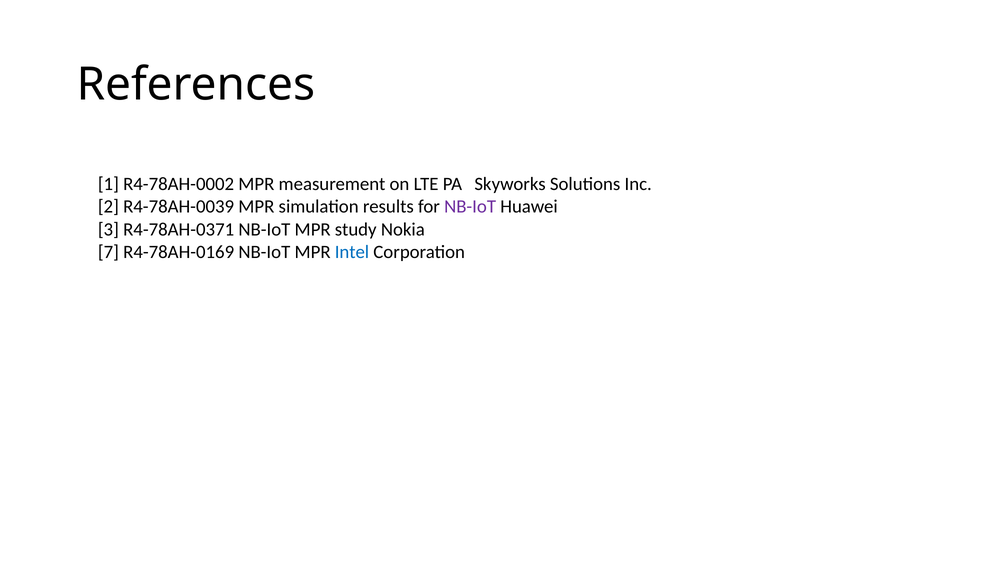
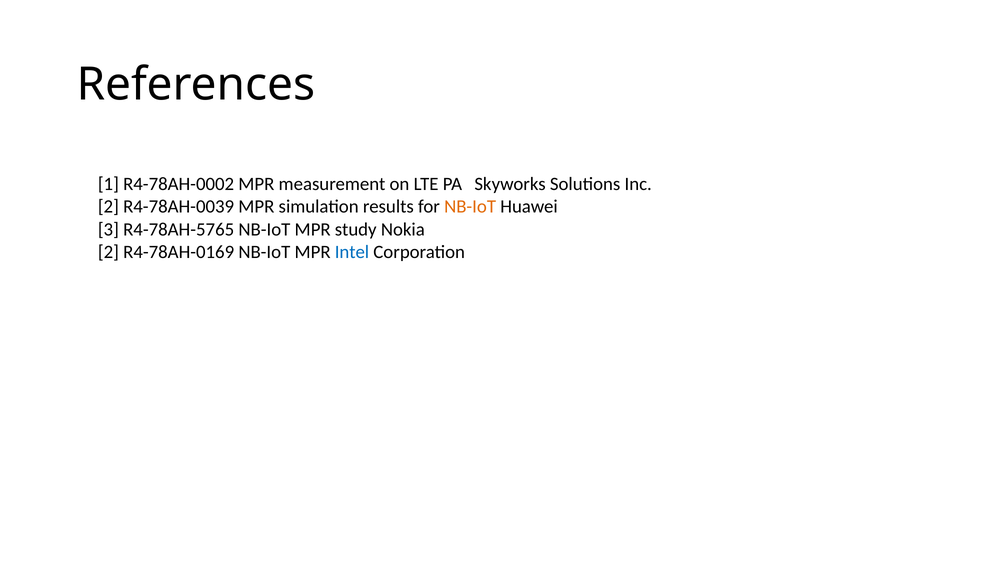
NB-IoT colour: purple -> orange (470, 207)
R4-78AH-0371: R4-78AH-0371 -> R4-78AH-5765 (179, 229)
7: 7 -> 2 (108, 252)
